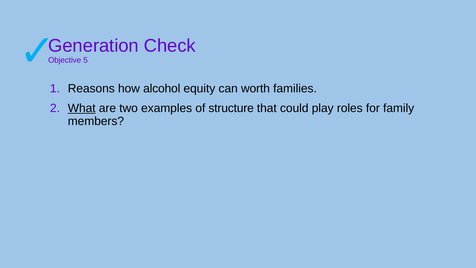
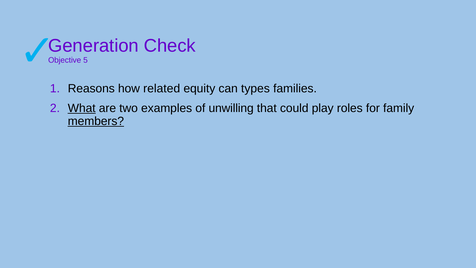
alcohol: alcohol -> related (162, 88)
worth: worth -> types (255, 88)
structure: structure -> unwilling (231, 108)
members underline: none -> present (96, 121)
